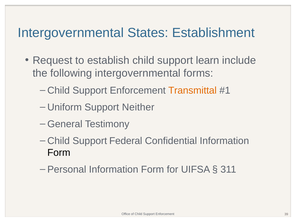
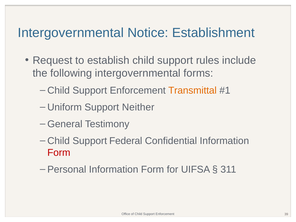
States: States -> Notice (148, 33)
learn: learn -> rules (208, 60)
Form colour: black -> red (59, 153)
